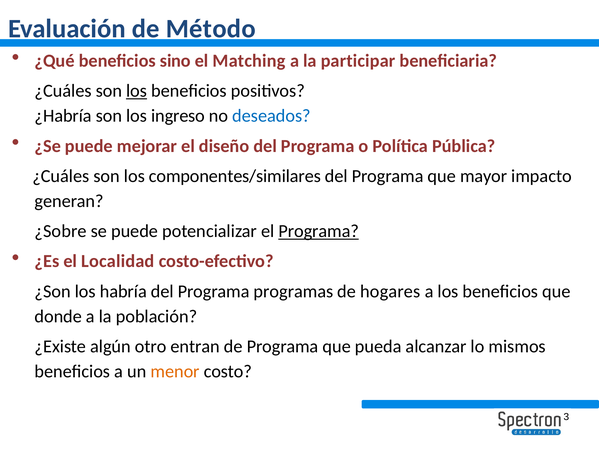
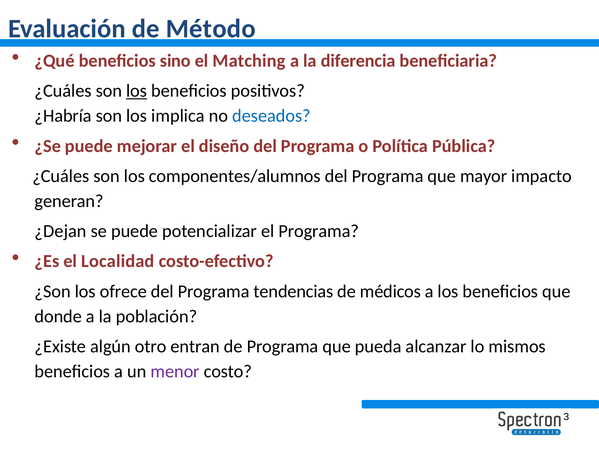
participar: participar -> diferencia (358, 61)
ingreso: ingreso -> implica (178, 116)
componentes/similares: componentes/similares -> componentes/alumnos (235, 176)
¿Sobre: ¿Sobre -> ¿Dejan (61, 231)
Programa underline: present -> none (319, 231)
habría: habría -> ofrece (123, 291)
programas: programas -> tendencias (293, 291)
hogares: hogares -> médicos (390, 291)
menor colour: orange -> purple (175, 371)
